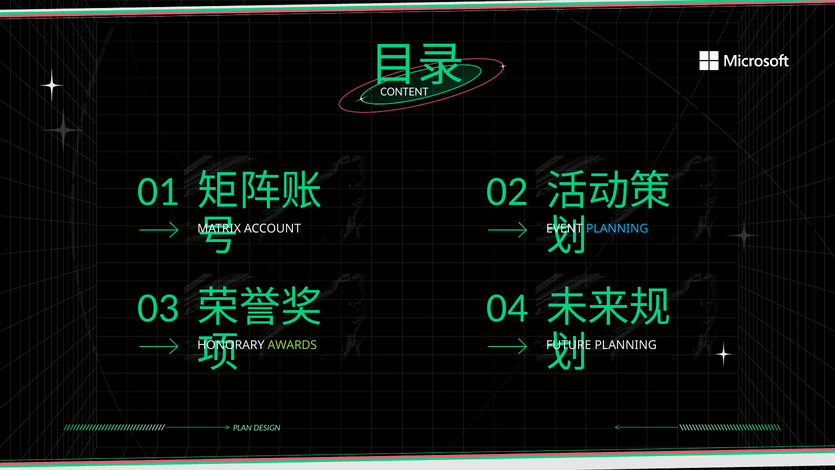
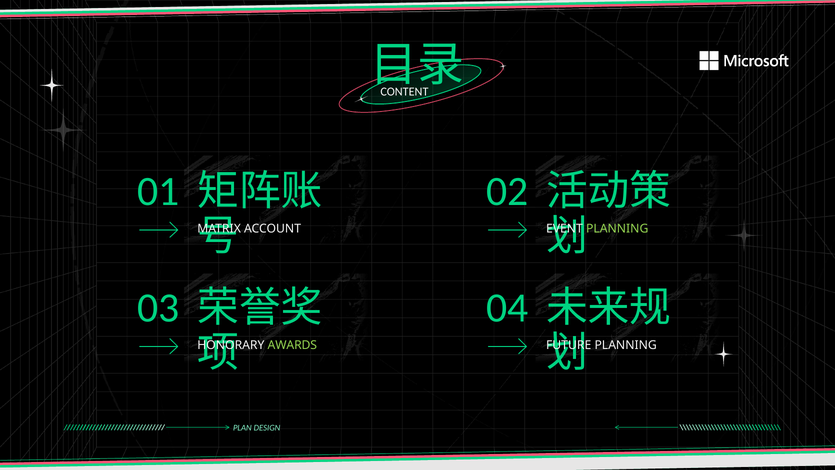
PLANNING colour: light blue -> light green (617, 229)
